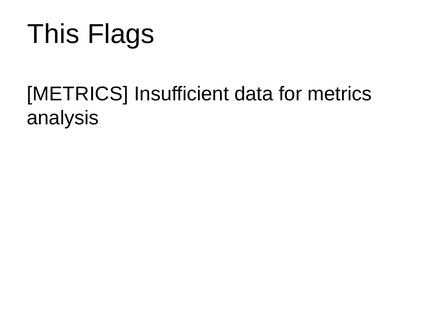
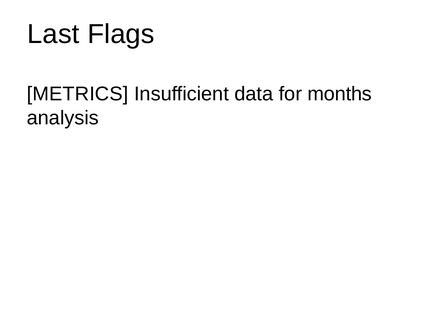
This: This -> Last (53, 34)
for metrics: metrics -> months (340, 94)
